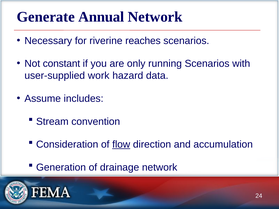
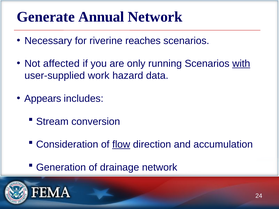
constant: constant -> affected (61, 64)
with underline: none -> present (241, 64)
Assume: Assume -> Appears (43, 99)
convention: convention -> conversion (96, 122)
